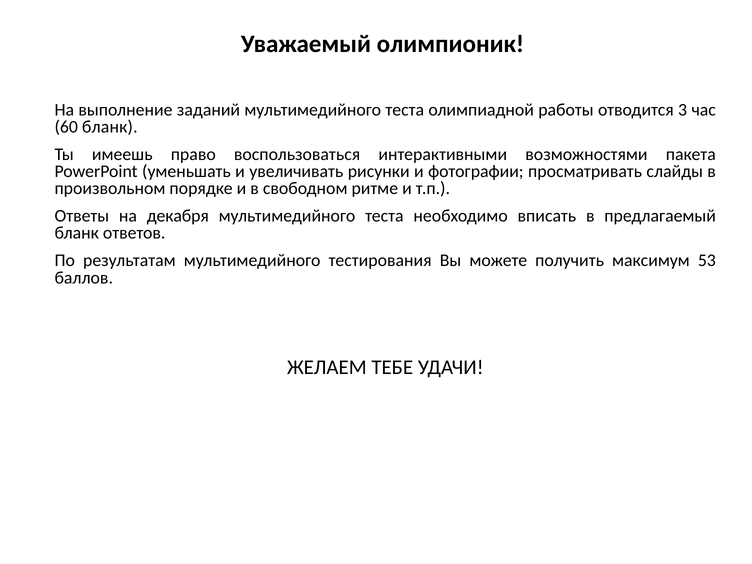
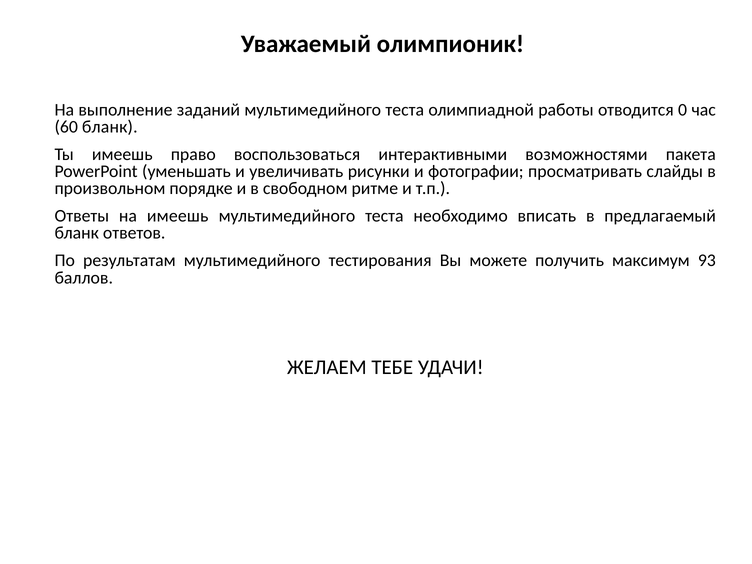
3: 3 -> 0 (683, 110)
на декабря: декабря -> имеешь (178, 216)
53: 53 -> 93 (707, 261)
